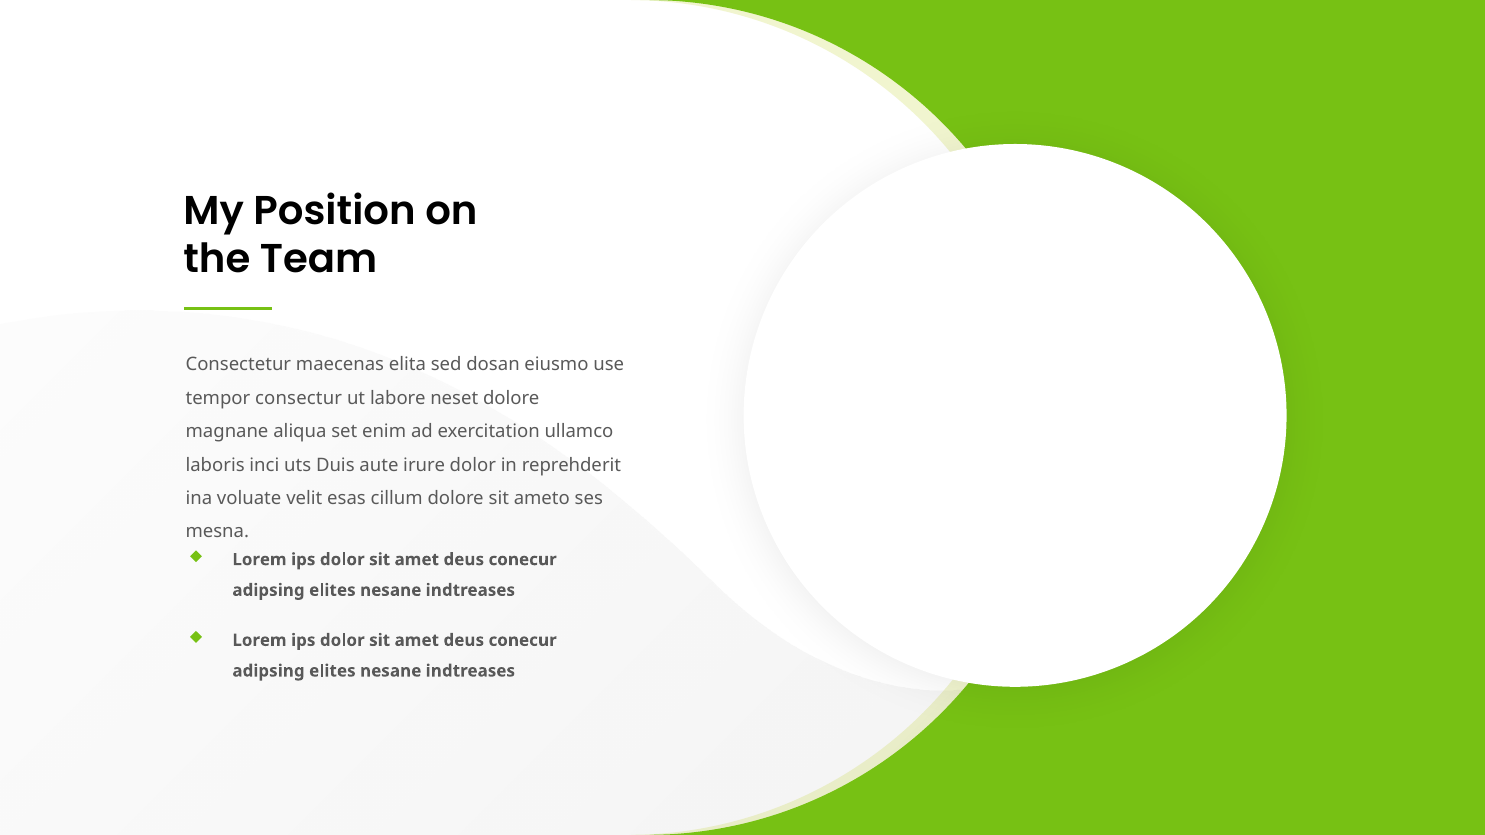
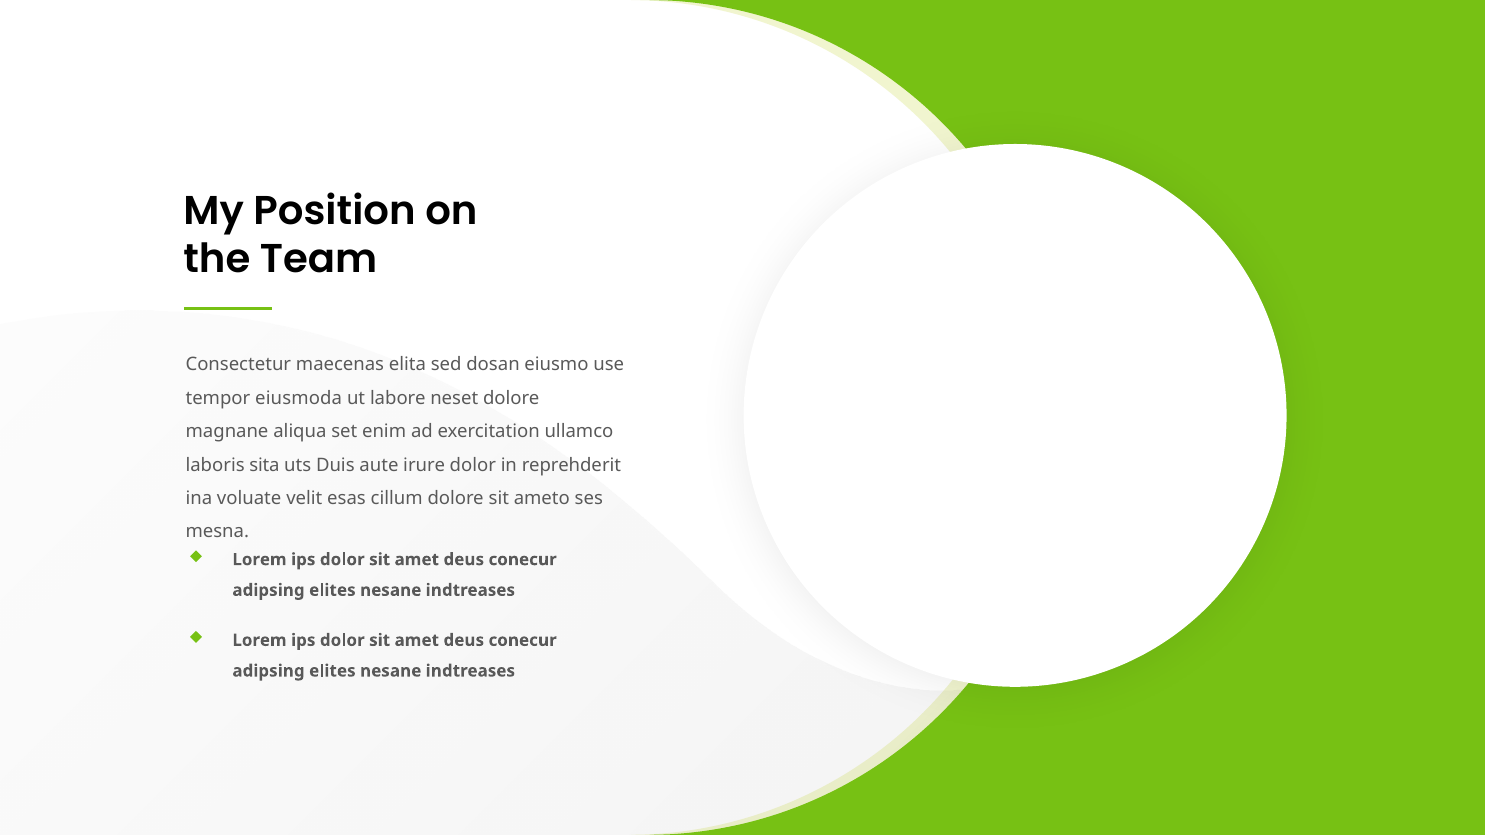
consectur: consectur -> eiusmoda (299, 398)
inci: inci -> sita (264, 465)
